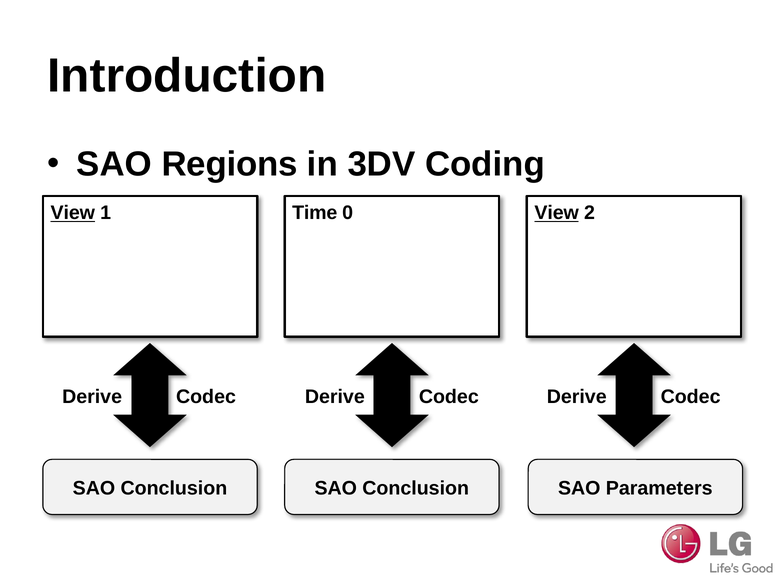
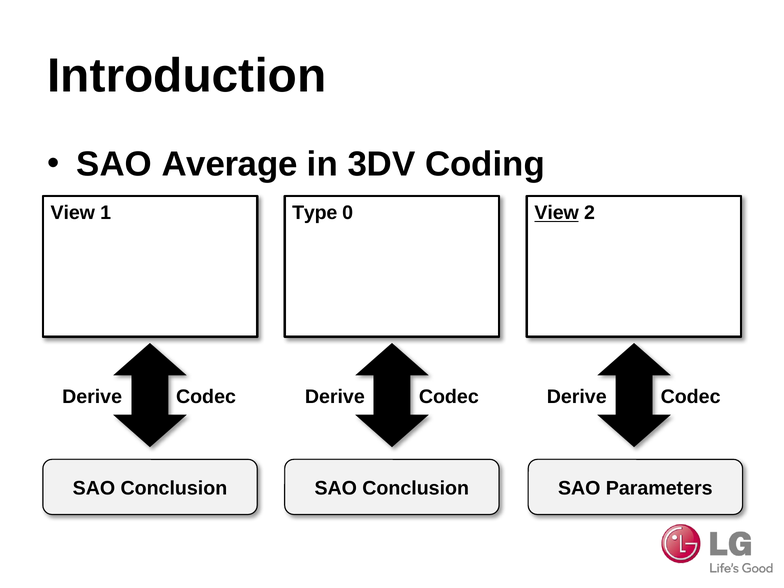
Regions: Regions -> Average (230, 164)
View underline: present -> none (73, 213)
Time: Time -> Type (315, 213)
